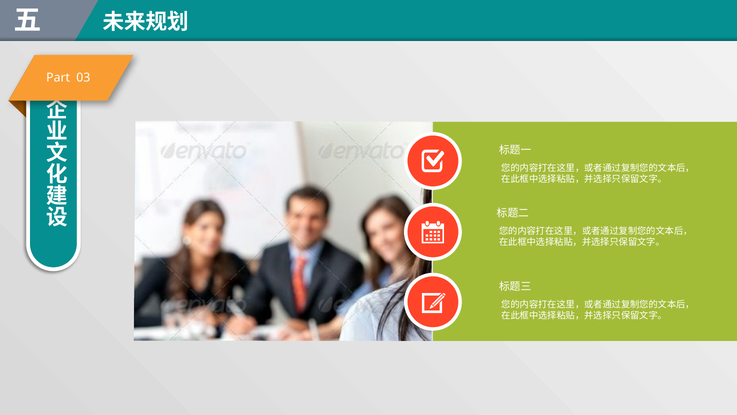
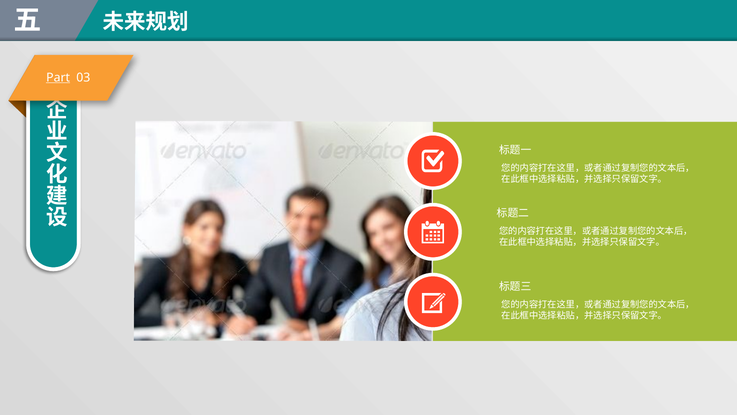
Part underline: none -> present (58, 77)
